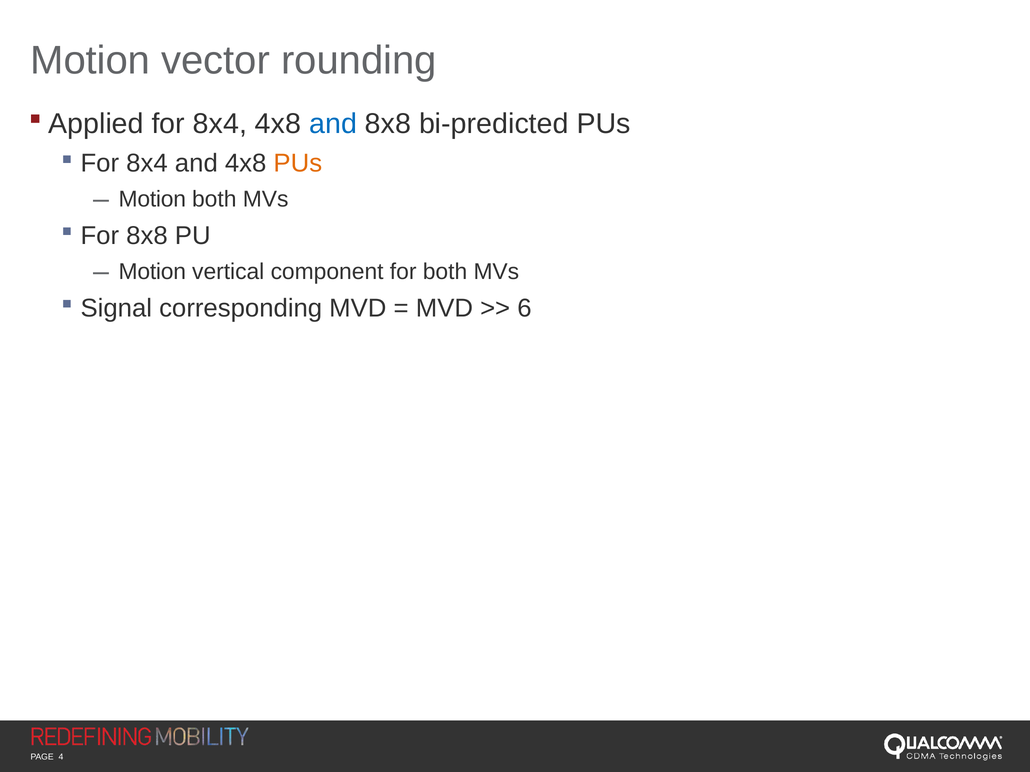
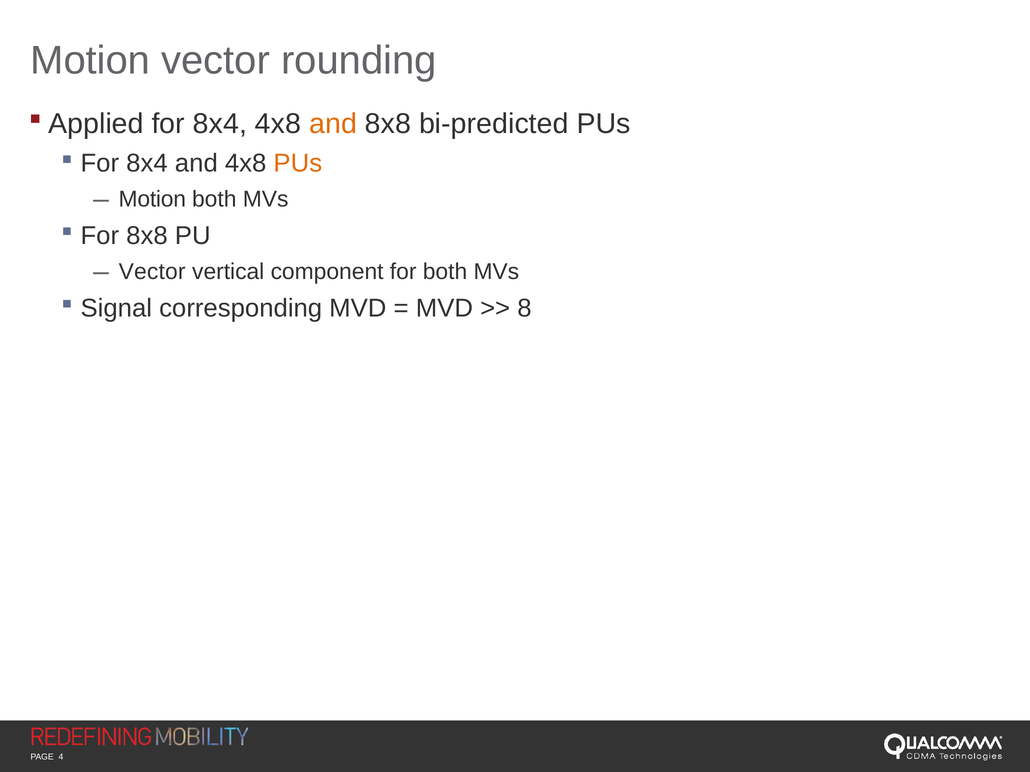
and colour: blue -> orange (333, 124)
Motion: Motion -> Vector (152, 272)
6: 6 -> 8 (525, 309)
